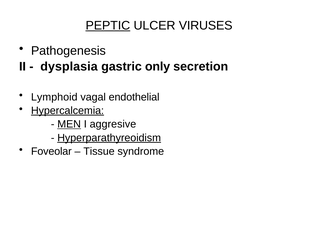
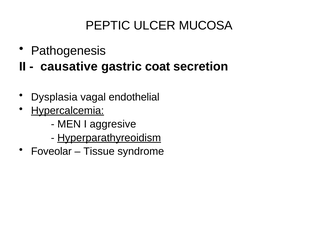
PEPTIC underline: present -> none (108, 26)
VIRUSES: VIRUSES -> MUCOSA (206, 26)
dysplasia: dysplasia -> causative (69, 66)
only: only -> coat (158, 66)
Lymphoid: Lymphoid -> Dysplasia (54, 97)
MEN underline: present -> none (69, 124)
